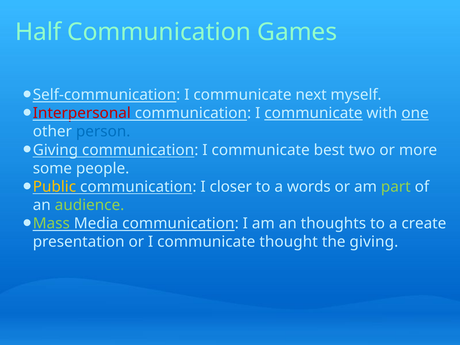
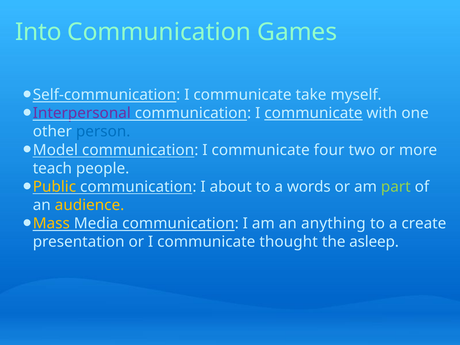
Half: Half -> Into (38, 32)
next: next -> take (311, 95)
Interpersonal colour: red -> purple (82, 113)
one underline: present -> none (415, 113)
Giving: Giving -> Model (55, 150)
best: best -> four (329, 150)
some: some -> teach (52, 168)
closer: closer -> about (231, 187)
audience colour: light green -> yellow (90, 205)
Mass colour: light green -> yellow (51, 224)
thoughts: thoughts -> anything (333, 224)
the giving: giving -> asleep (374, 242)
